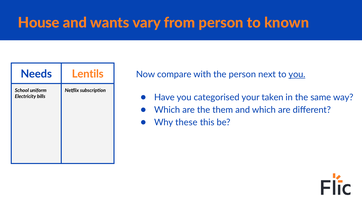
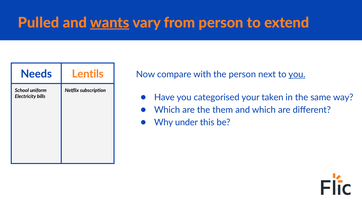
House: House -> Pulled (39, 23)
wants underline: none -> present (110, 23)
known: known -> extend (287, 23)
these: these -> under (186, 122)
